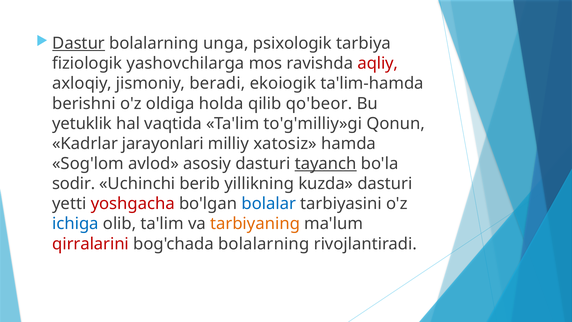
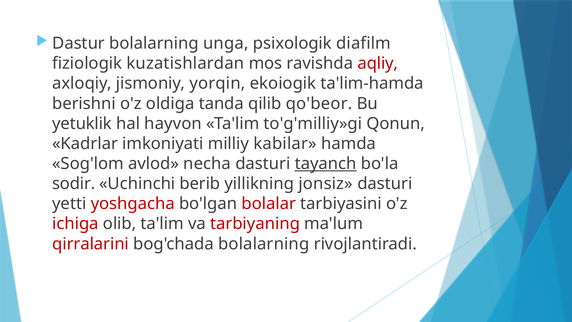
Dastur underline: present -> none (79, 43)
tarbiya: tarbiya -> diafilm (364, 43)
yashovchilarga: yashovchilarga -> kuzatishlardan (185, 63)
beradi: beradi -> yorqin (217, 83)
holda: holda -> tanda (221, 103)
vaqtida: vaqtida -> hayvon (173, 123)
jarayonlari: jarayonlari -> imkoniyati (163, 143)
xatosiz: xatosiz -> kabilar (285, 143)
asosiy: asosiy -> necha (207, 164)
kuzda: kuzda -> jonsiz (326, 184)
bolalar colour: blue -> red (269, 204)
ichiga colour: blue -> red (75, 224)
tarbiyaning colour: orange -> red (255, 224)
